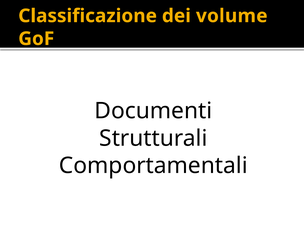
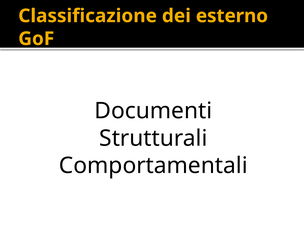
volume: volume -> esterno (232, 16)
